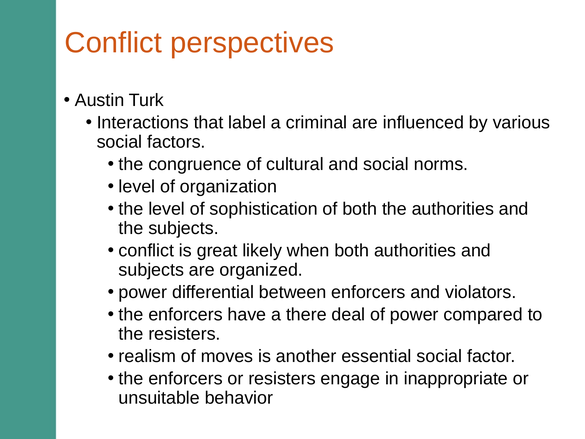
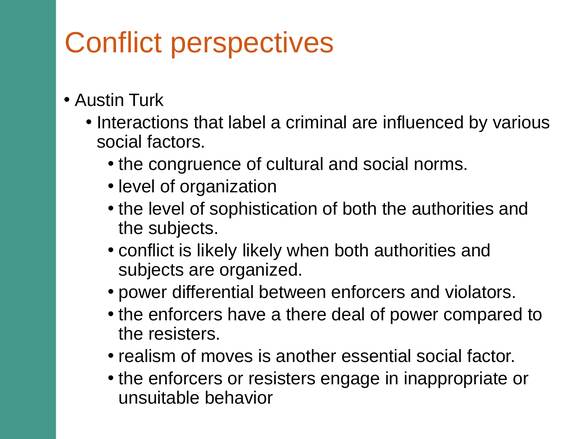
is great: great -> likely (217, 251)
